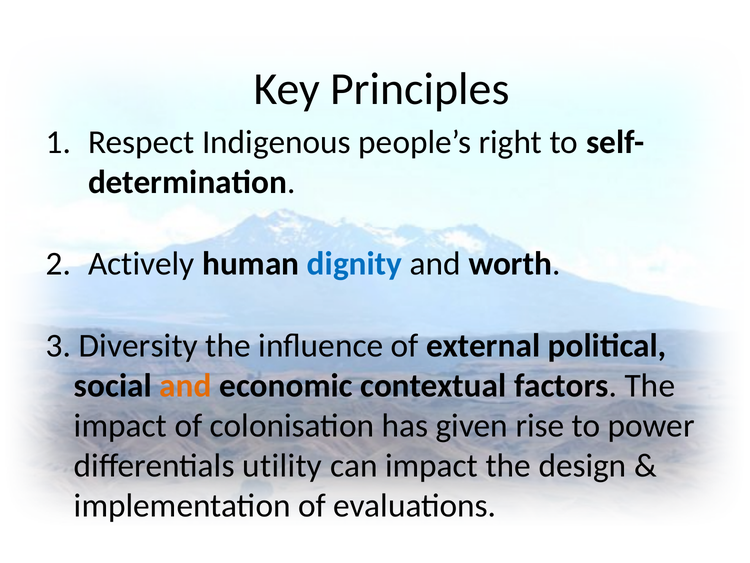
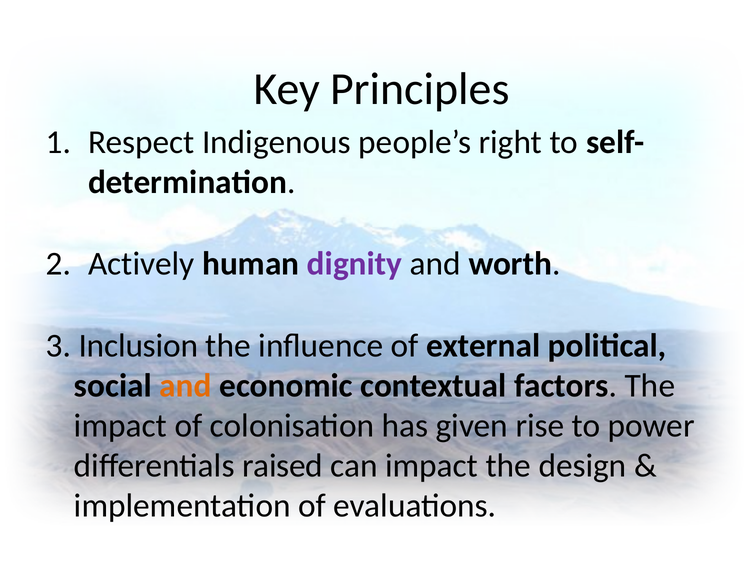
dignity colour: blue -> purple (355, 264)
Diversity: Diversity -> Inclusion (138, 345)
utility: utility -> raised (282, 465)
